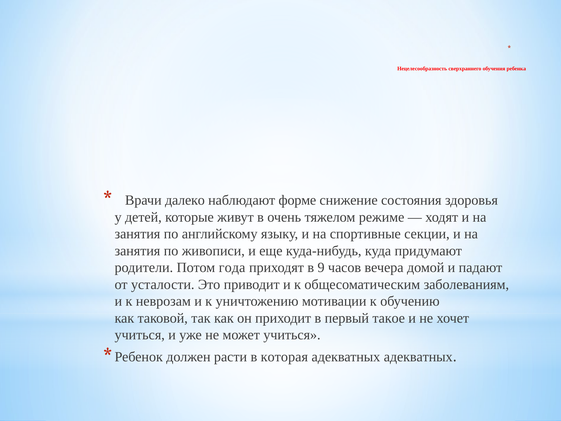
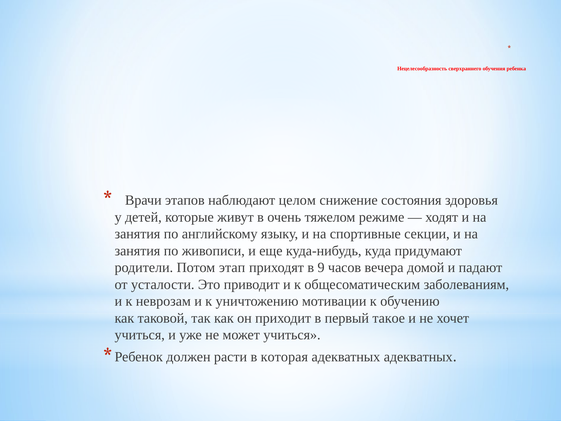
далеко: далеко -> этапов (185, 200)
форме: форме -> целом (297, 200)
года: года -> этап (232, 267)
